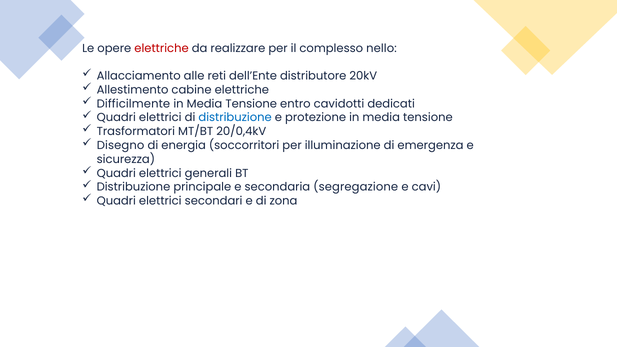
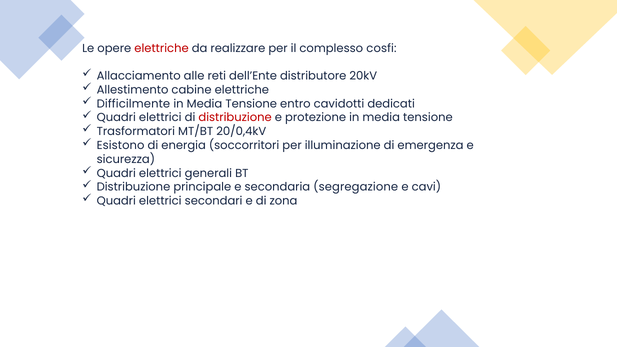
nello: nello -> cosfi (381, 48)
distribuzione colour: blue -> red (235, 118)
Disegno: Disegno -> Esistono (121, 145)
